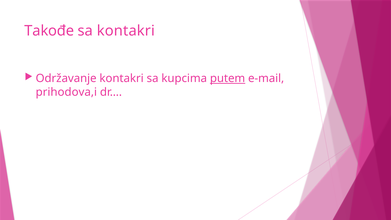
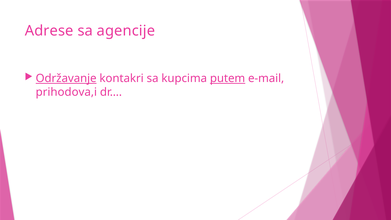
Takođe: Takođe -> Adrese (49, 31)
sa kontakri: kontakri -> agencije (126, 31)
Održavanje underline: none -> present (66, 78)
